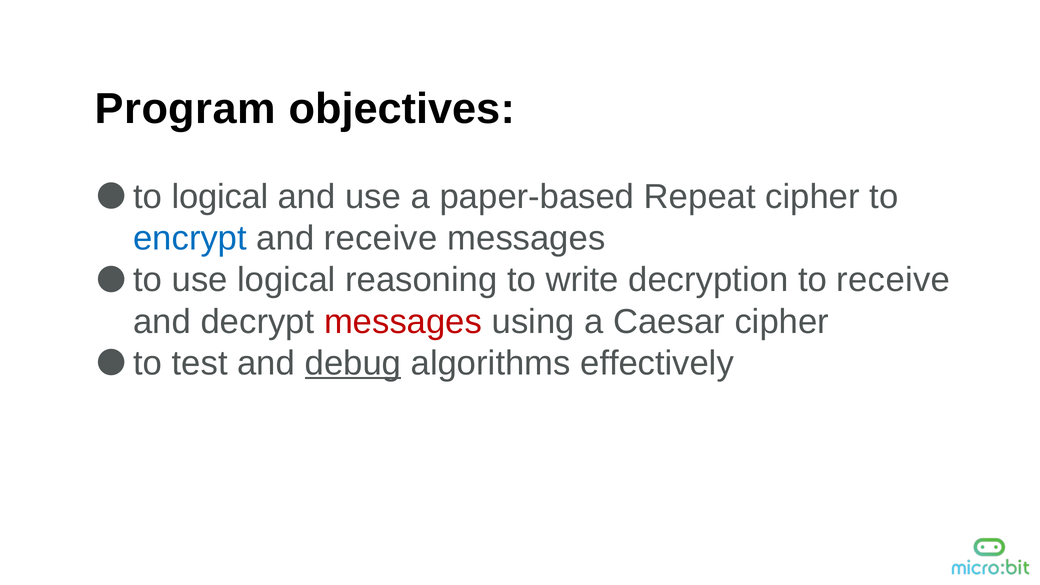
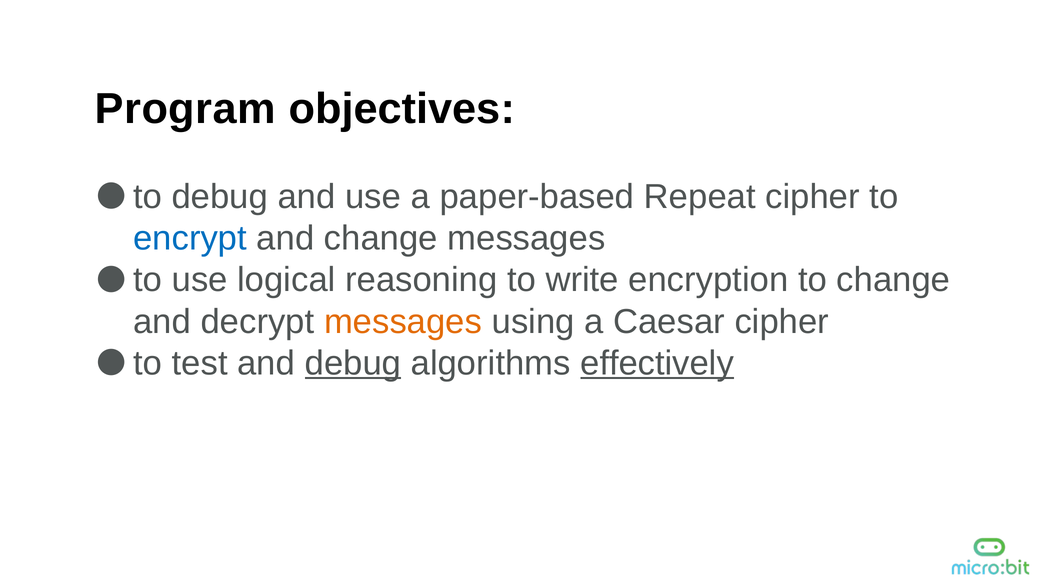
to logical: logical -> debug (220, 197)
and receive: receive -> change (381, 238)
decryption: decryption -> encryption (708, 280)
to receive: receive -> change (893, 280)
messages colour: red -> orange (403, 322)
effectively underline: none -> present (657, 363)
